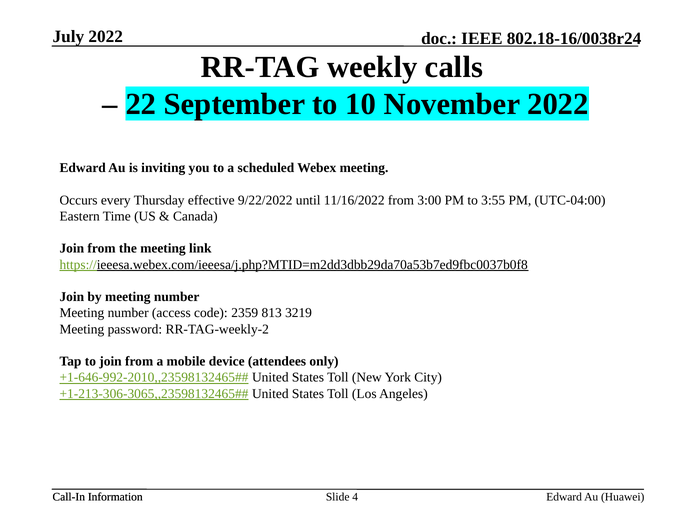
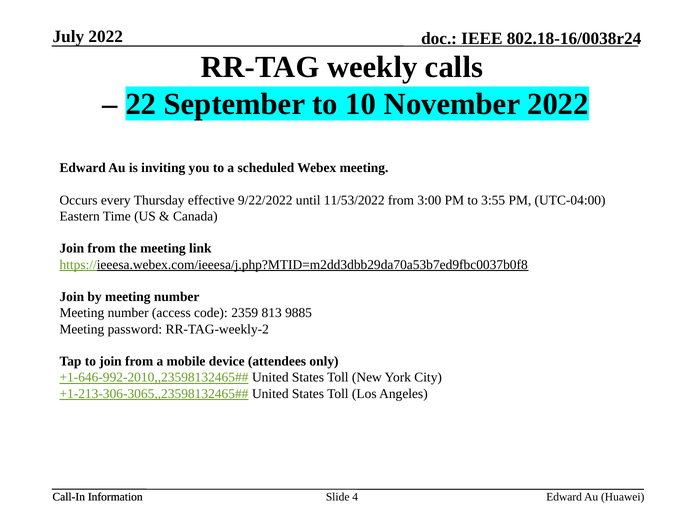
11/16/2022: 11/16/2022 -> 11/53/2022 (354, 200)
3219: 3219 -> 9885 (299, 313)
